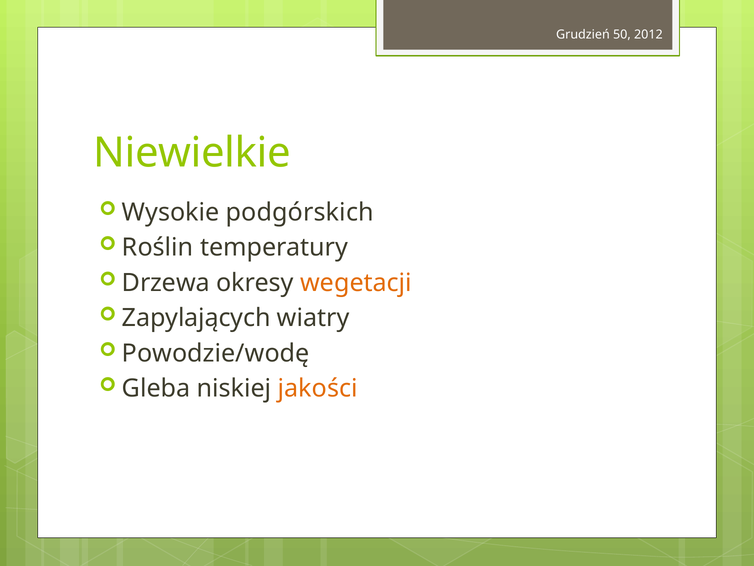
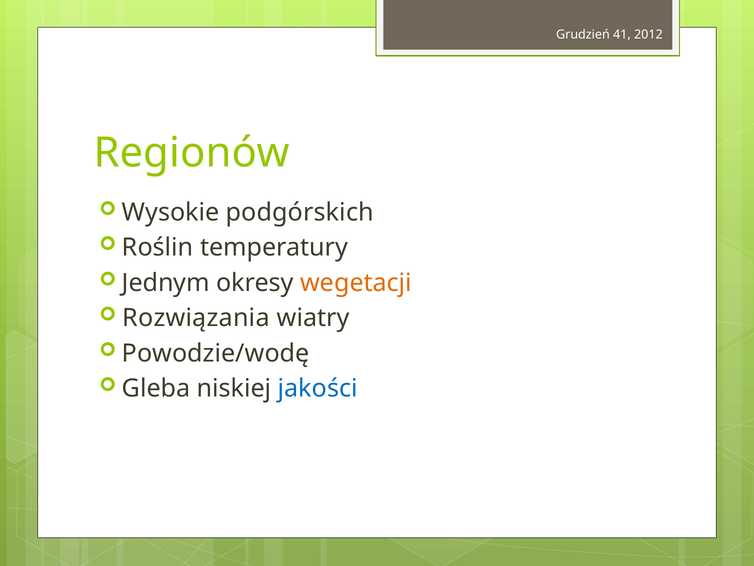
50: 50 -> 41 (622, 34)
Niewielkie: Niewielkie -> Regionów (192, 153)
Drzewa: Drzewa -> Jednym (166, 283)
Zapylających: Zapylających -> Rozwiązania (196, 318)
jakości colour: orange -> blue (318, 388)
